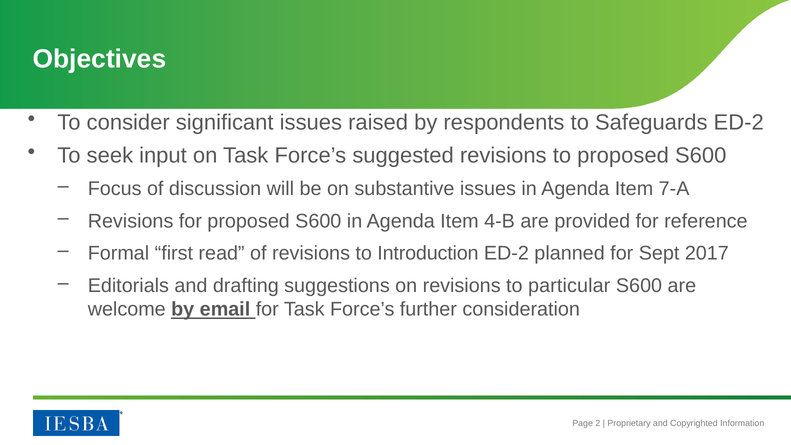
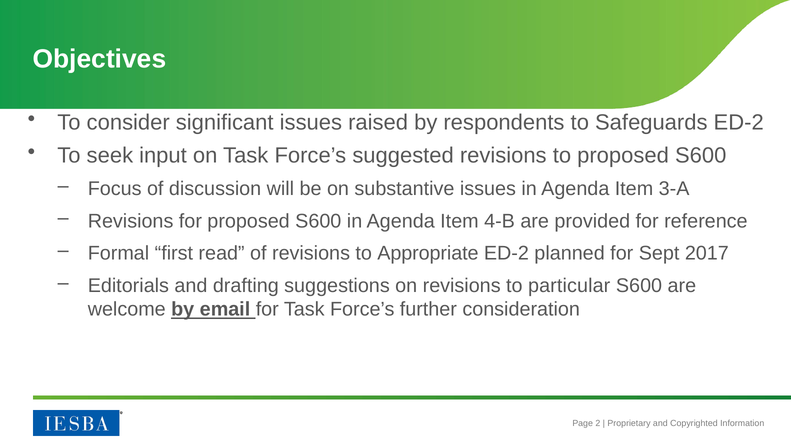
7-A: 7-A -> 3-A (674, 189)
Introduction: Introduction -> Appropriate (428, 253)
